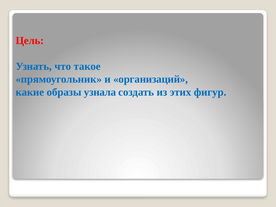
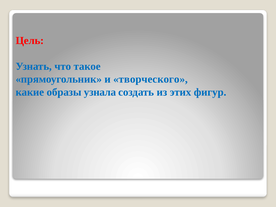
организаций: организаций -> творческого (151, 79)
